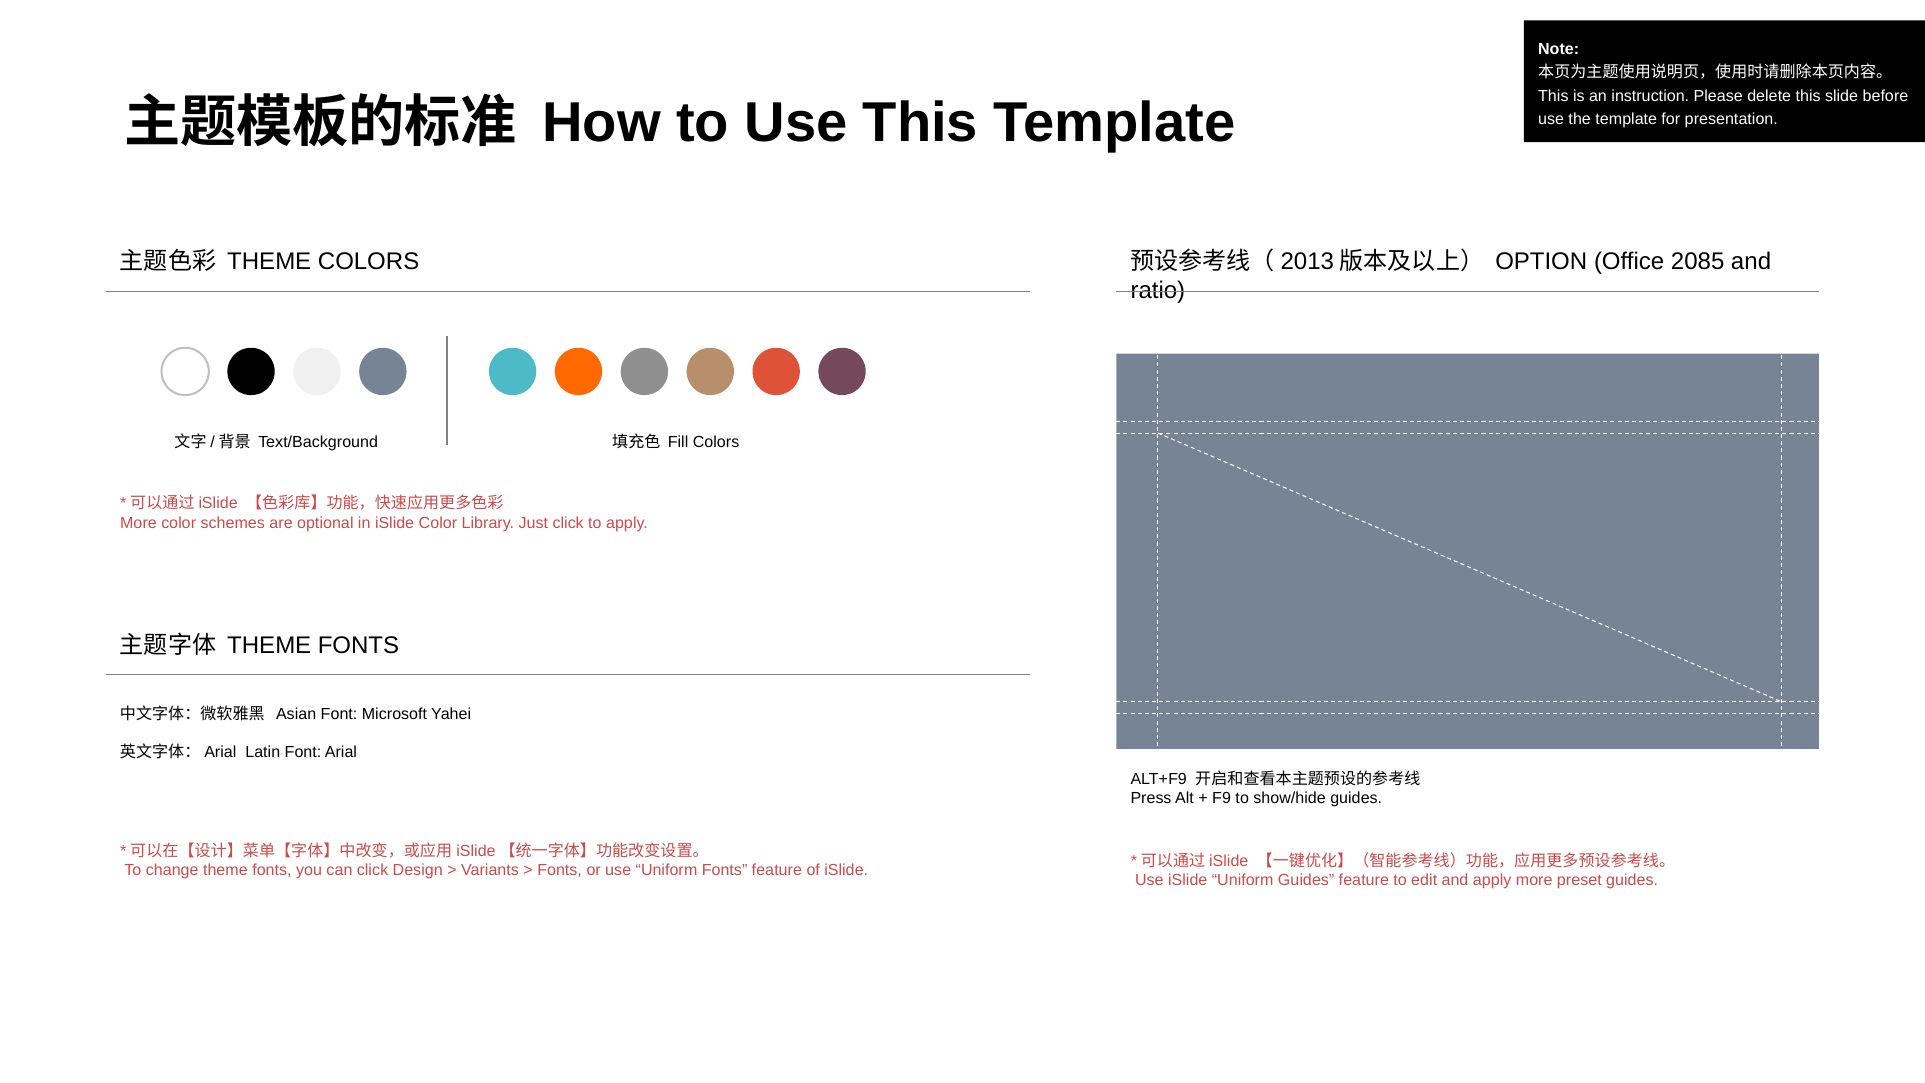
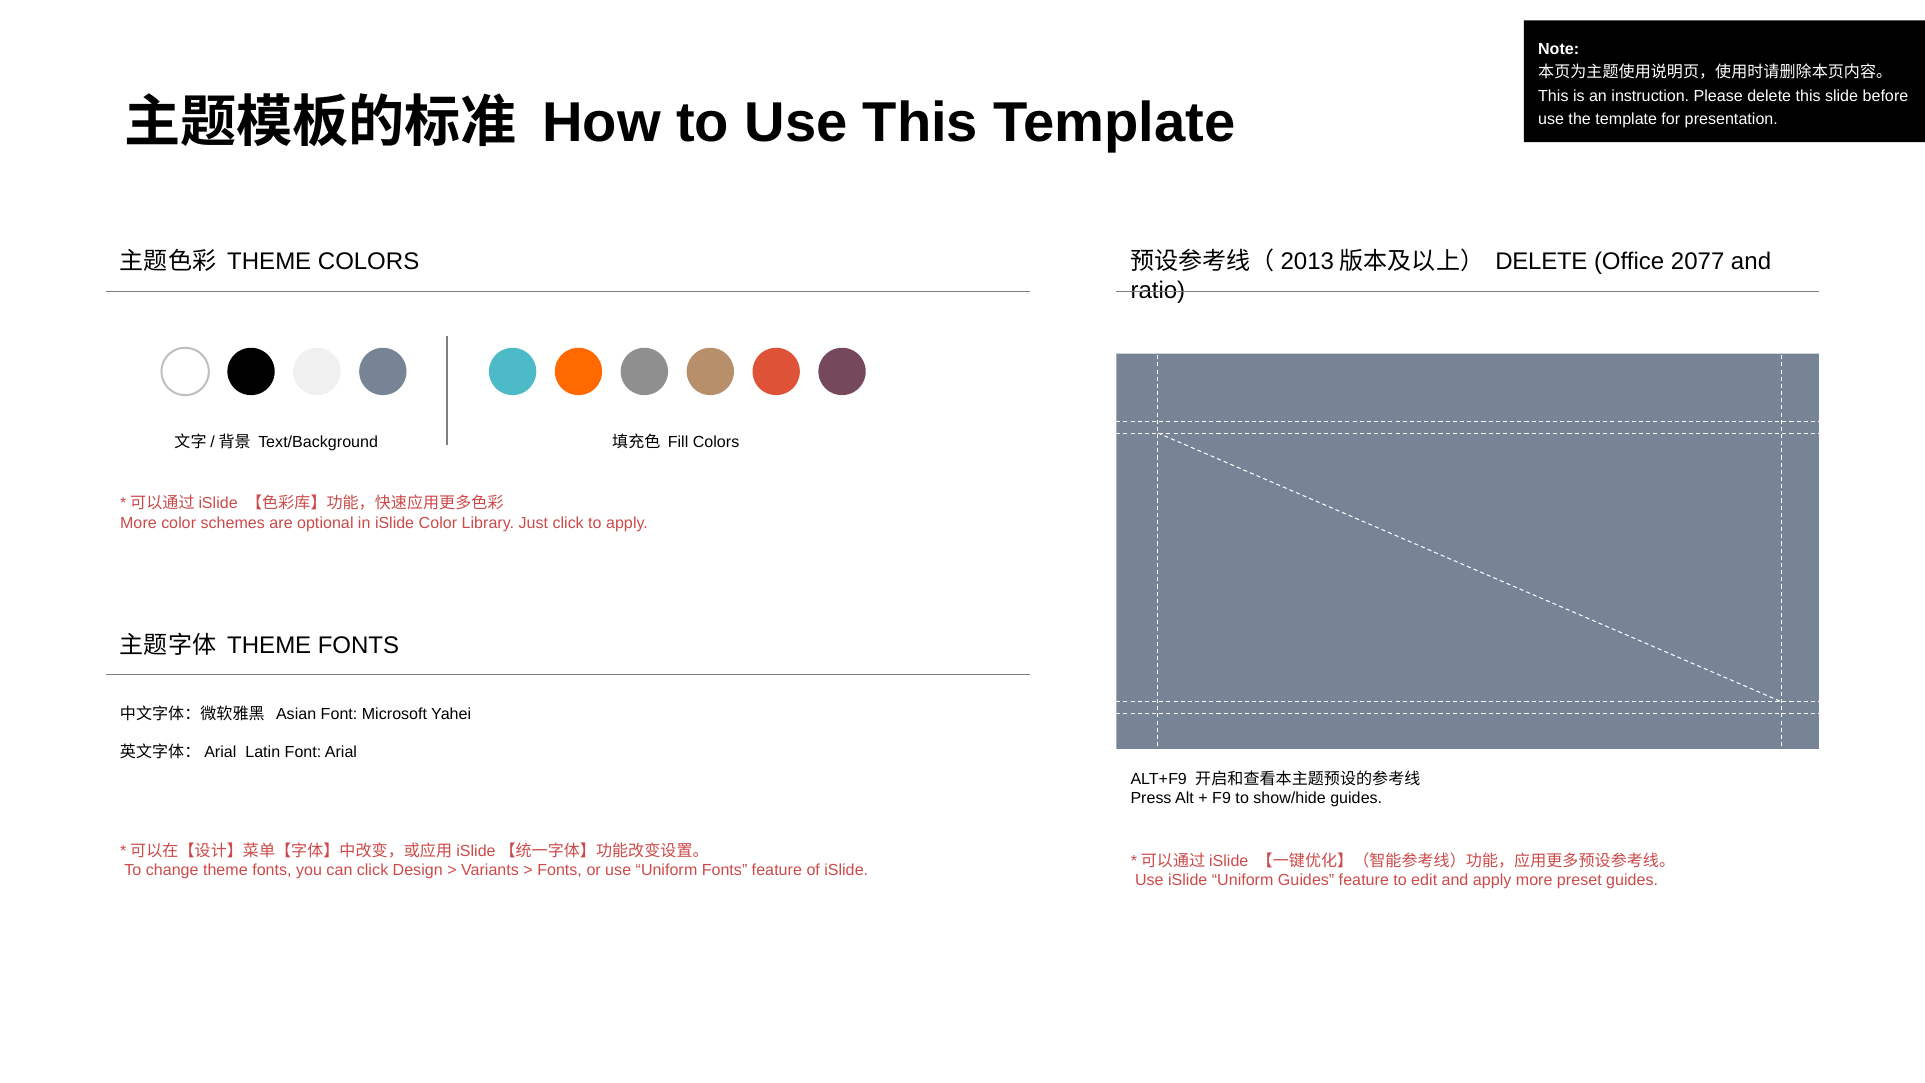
OPTION: OPTION -> DELETE (1541, 262)
2085: 2085 -> 2077 (1698, 262)
